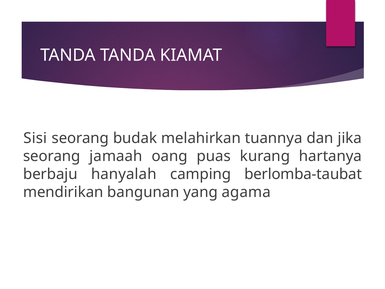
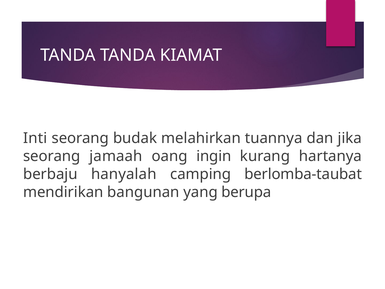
Sisi: Sisi -> Inti (35, 138)
puas: puas -> ingin (214, 156)
agama: agama -> berupa (246, 192)
